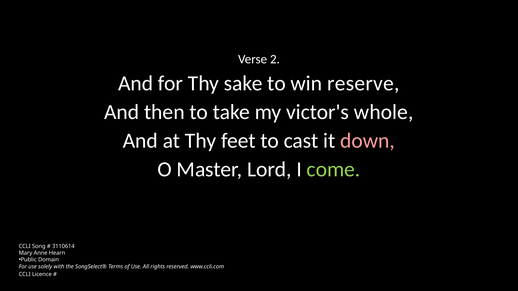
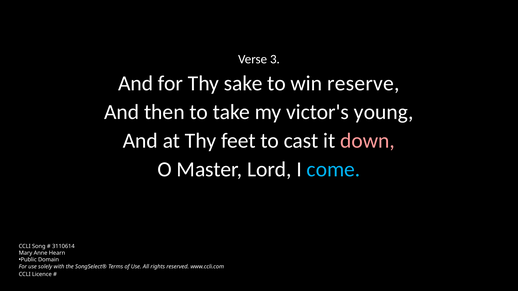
2: 2 -> 3 (275, 59)
whole: whole -> young (384, 112)
come colour: light green -> light blue (333, 169)
